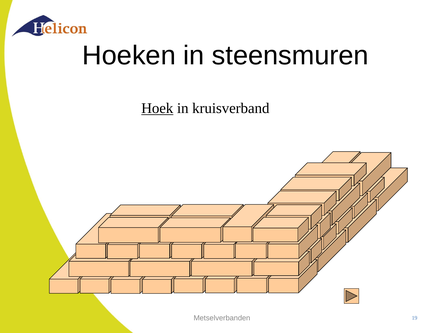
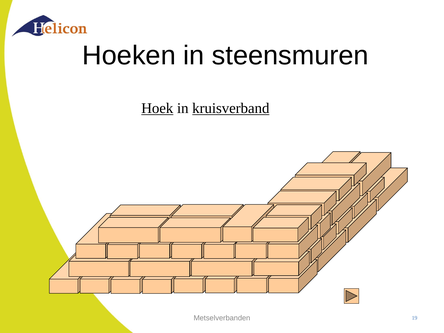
kruisverband underline: none -> present (231, 108)
